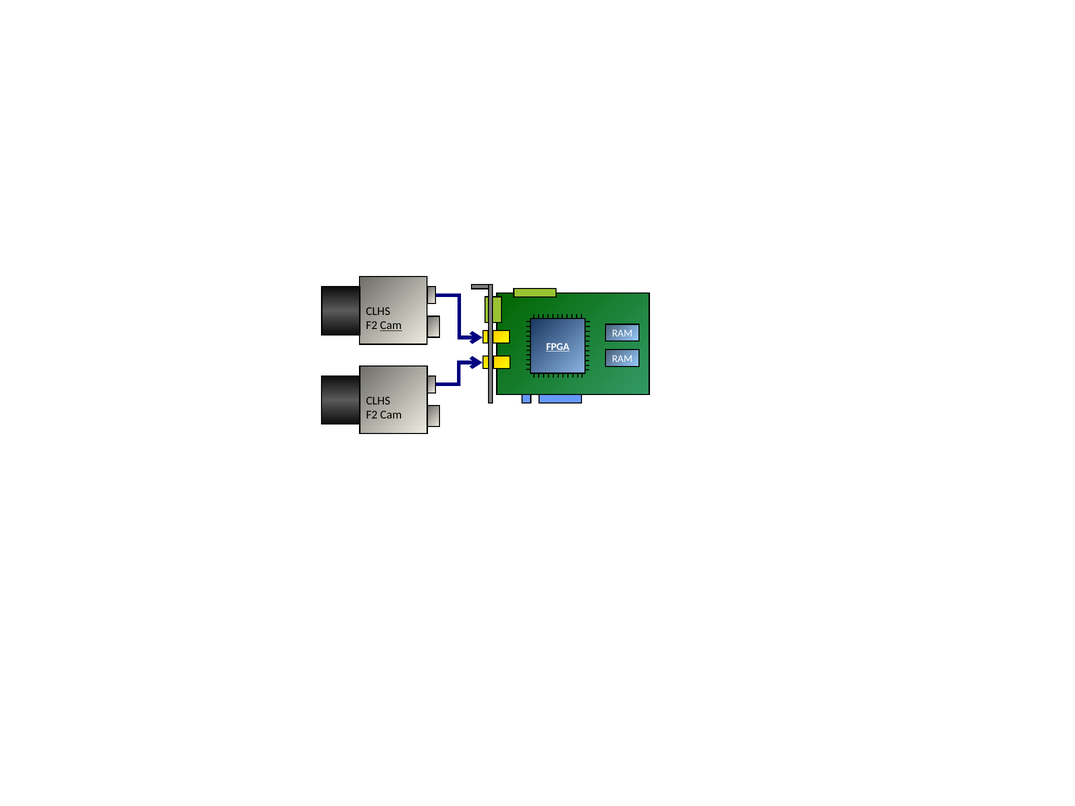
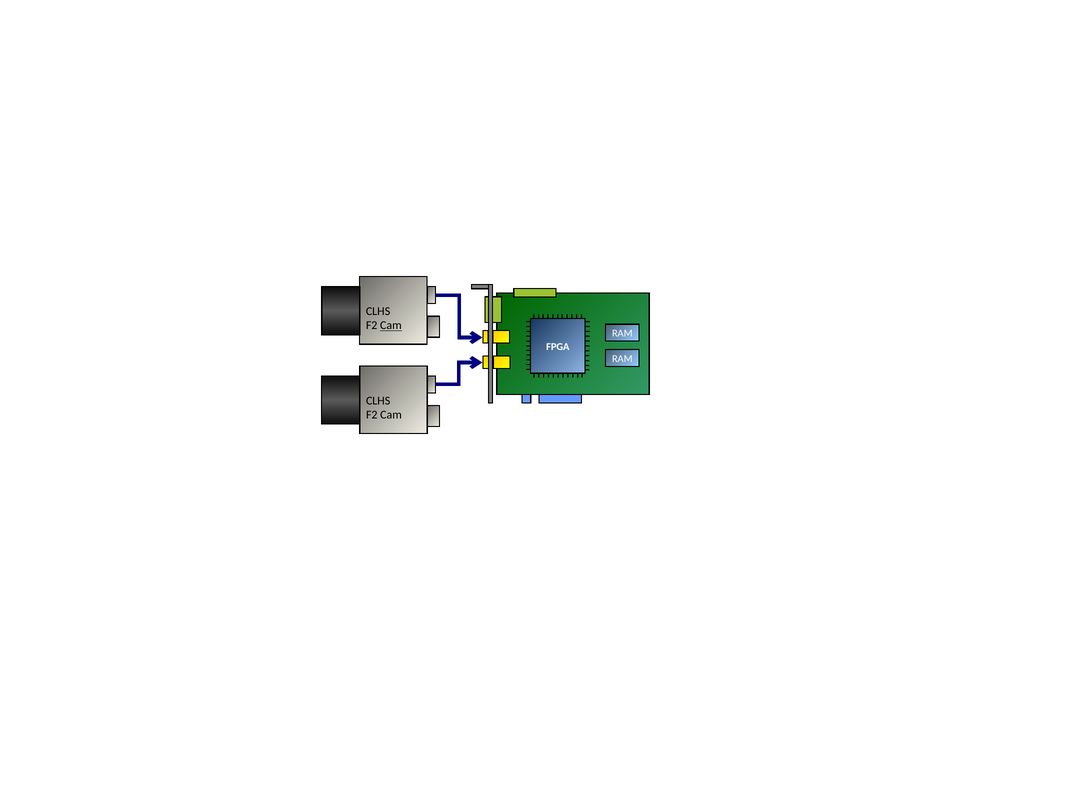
FPGA underline: present -> none (558, 347)
